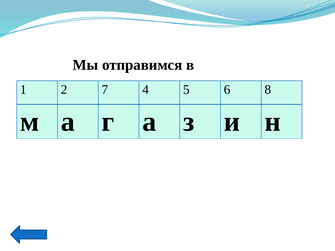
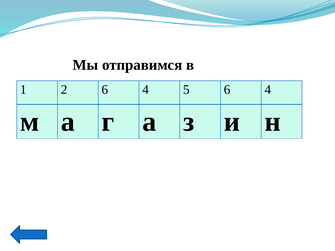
2 7: 7 -> 6 (105, 90)
5 6 8: 8 -> 4 (268, 90)
